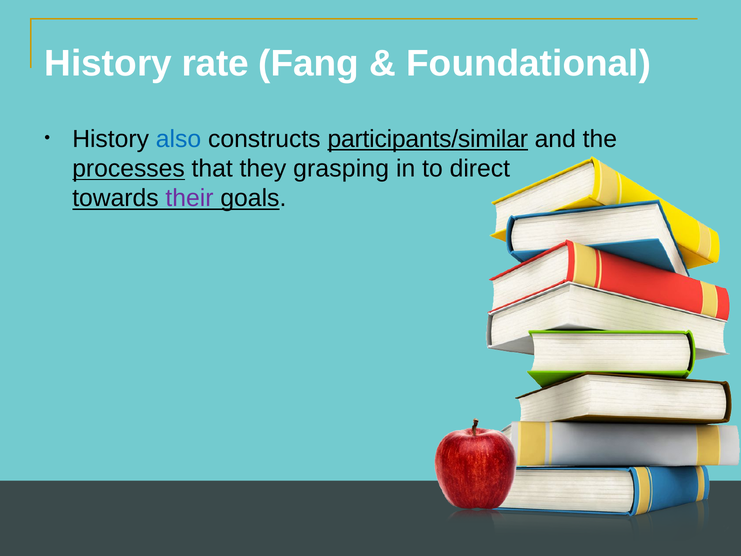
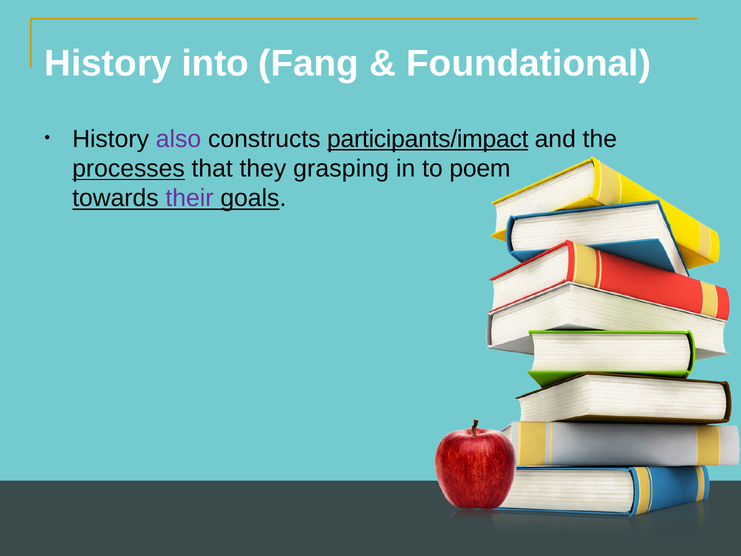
rate: rate -> into (215, 63)
also colour: blue -> purple (179, 139)
participants/similar: participants/similar -> participants/impact (428, 139)
direct: direct -> poem (480, 169)
